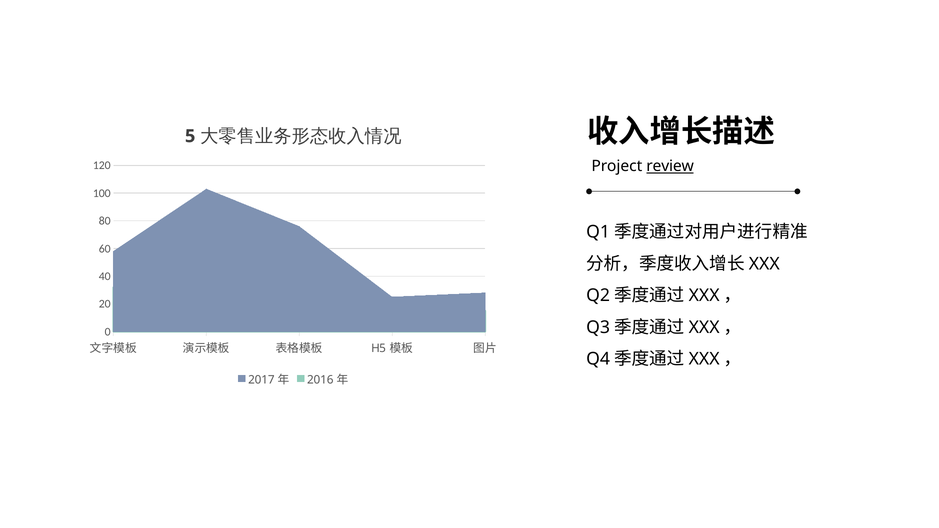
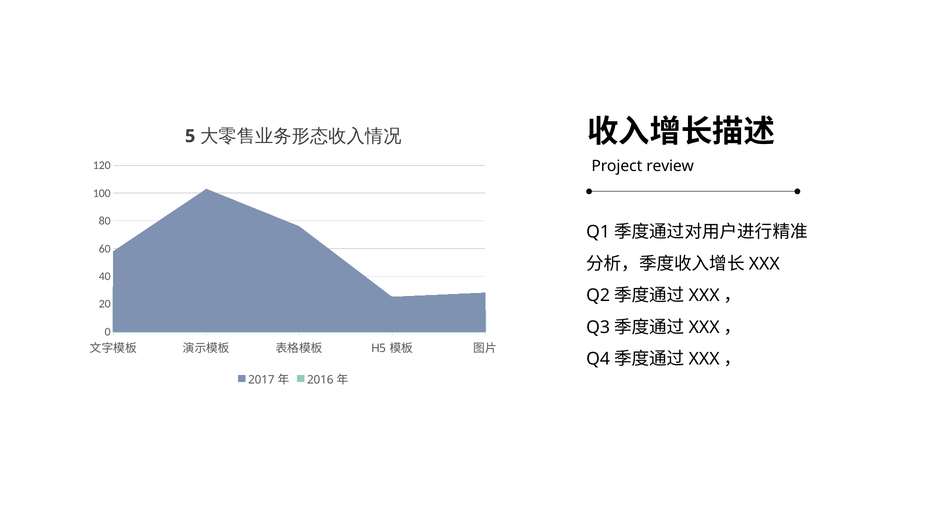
review underline: present -> none (670, 166)
